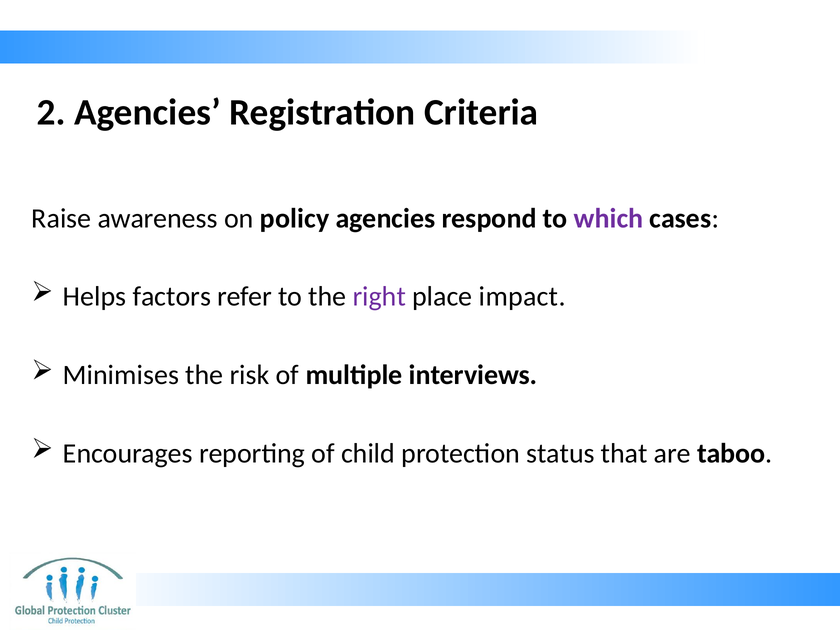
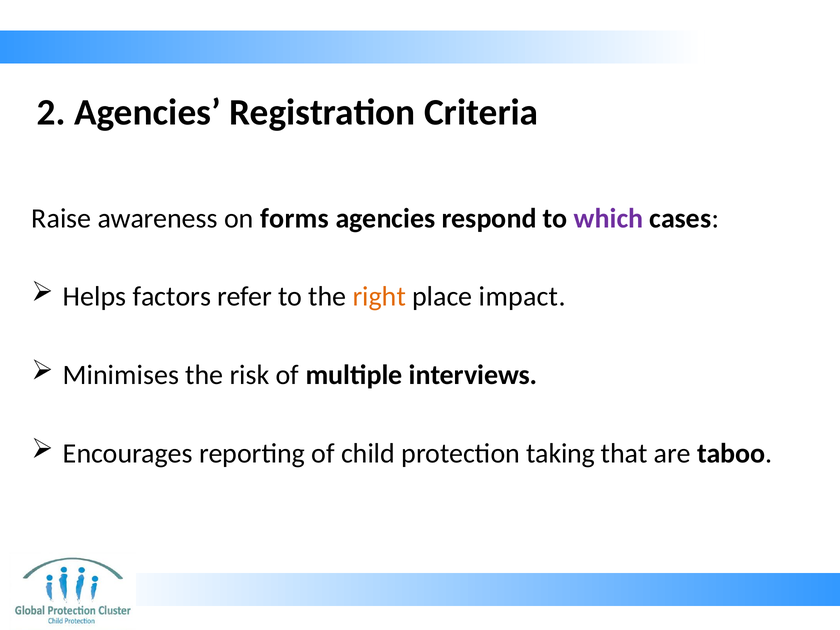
policy: policy -> forms (295, 218)
right colour: purple -> orange (379, 297)
status: status -> taking (561, 453)
